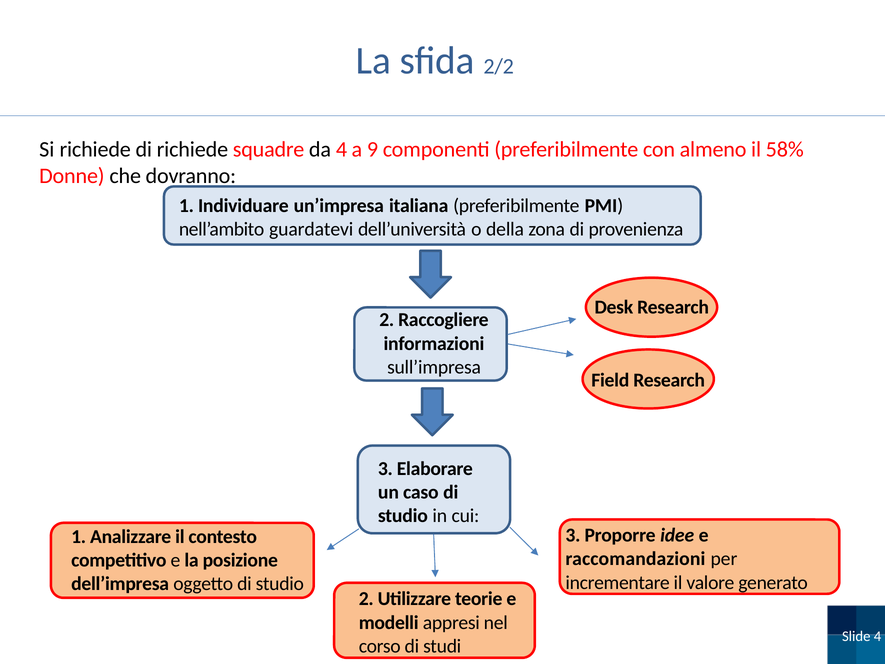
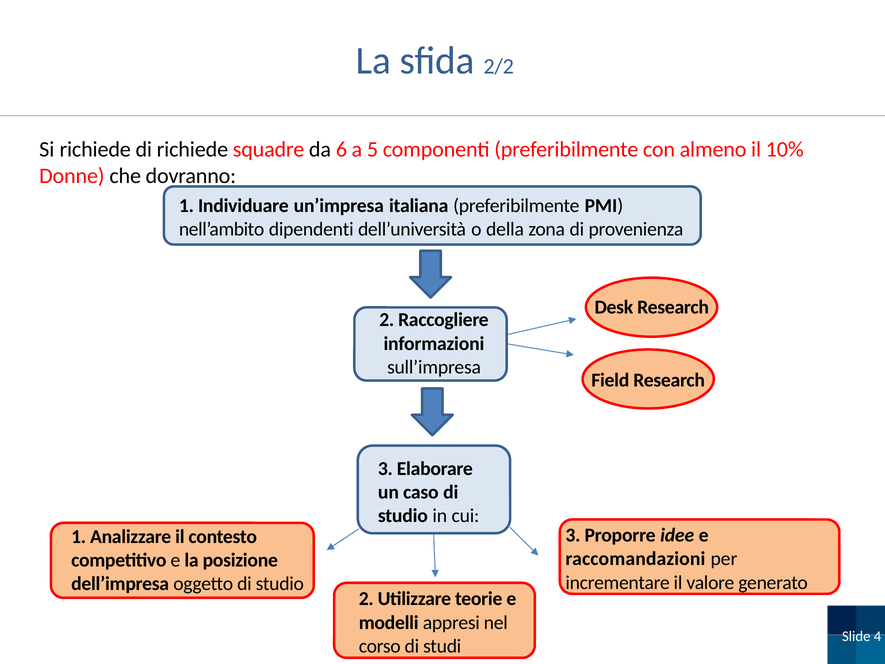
da 4: 4 -> 6 (341, 149)
9: 9 -> 5 (372, 149)
58%: 58% -> 10% (785, 149)
guardatevi: guardatevi -> dipendenti (311, 229)
